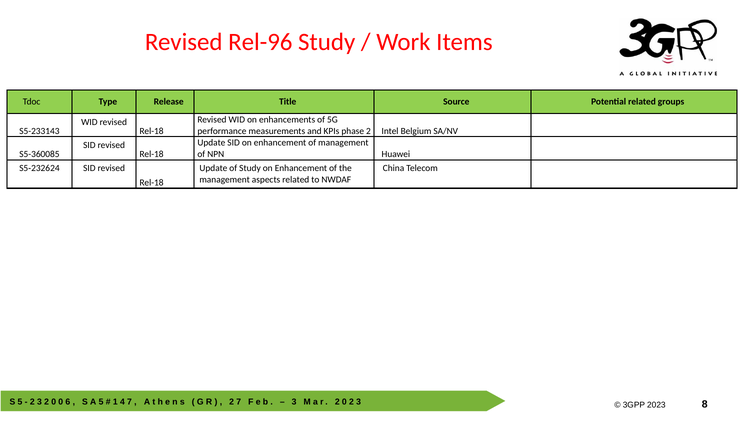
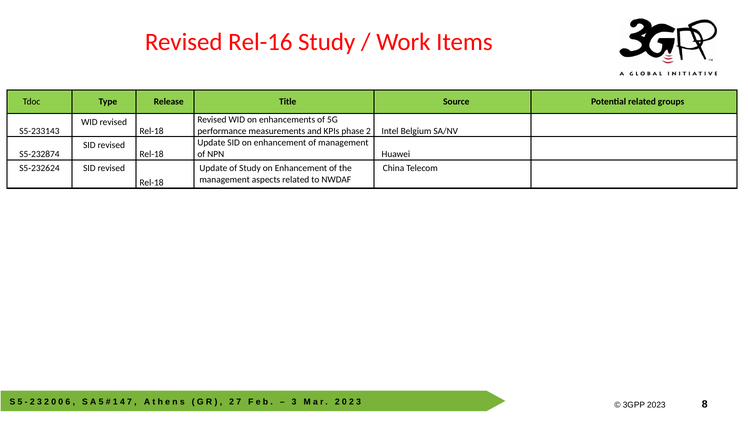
Rel-96: Rel-96 -> Rel-16 (260, 42)
S5-360085: S5-360085 -> S5-232874 (39, 154)
